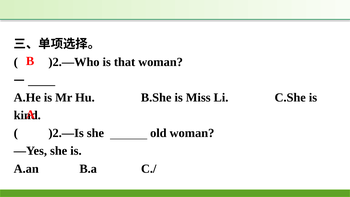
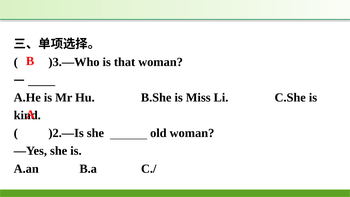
)2.—Who: )2.—Who -> )3.—Who (74, 62)
